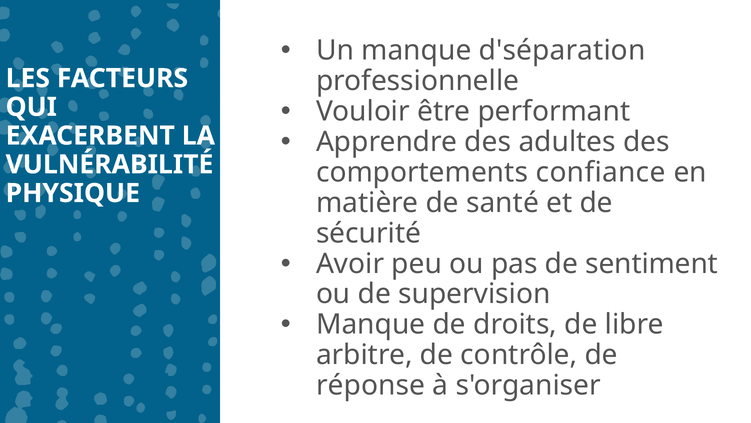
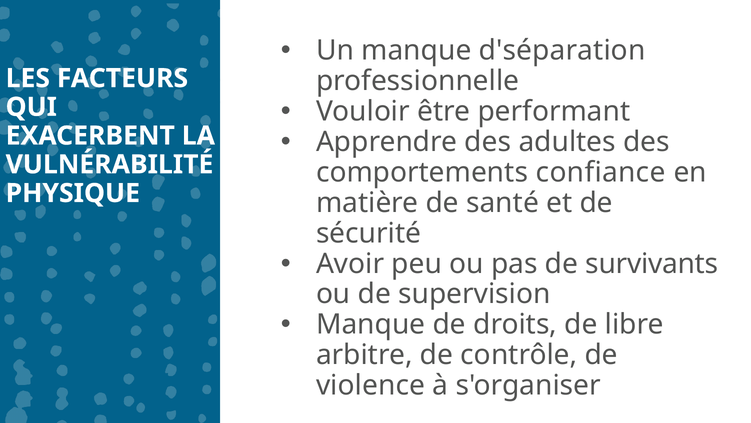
sentiment: sentiment -> survivants (652, 263)
réponse: réponse -> violence (371, 385)
